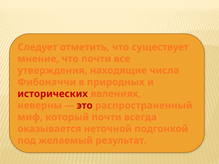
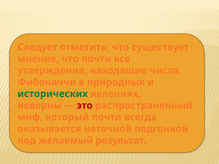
исторических colour: red -> green (53, 94)
